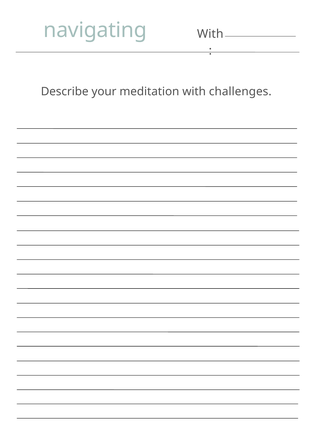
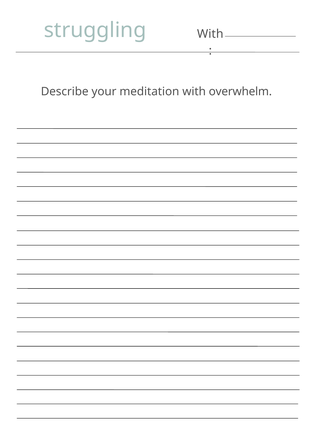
navigating: navigating -> struggling (95, 30)
challenges: challenges -> overwhelm (240, 92)
